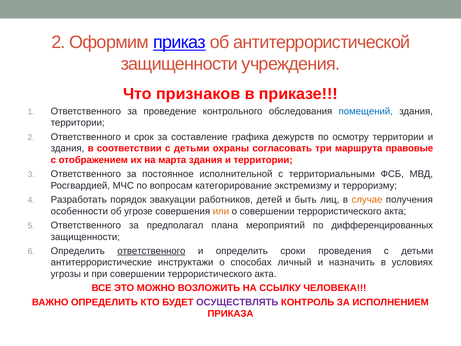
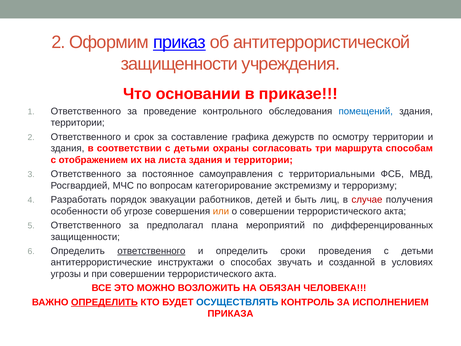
признаков: признаков -> основании (198, 94)
правовые: правовые -> способам (409, 148)
марта: марта -> листа (172, 160)
исполнительной: исполнительной -> самоуправления (236, 174)
случае colour: orange -> red (367, 200)
личный: личный -> звучать (295, 262)
назначить: назначить -> созданной (352, 262)
ССЫЛКУ: ССЫЛКУ -> ОБЯЗАН (280, 288)
ОПРЕДЕЛИТЬ underline: none -> present (104, 302)
ОСУЩЕСТВЛЯТЬ colour: purple -> blue (237, 302)
